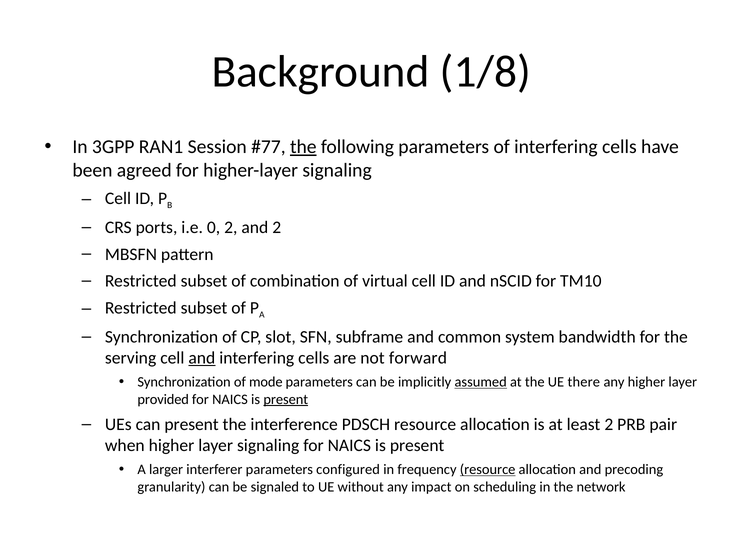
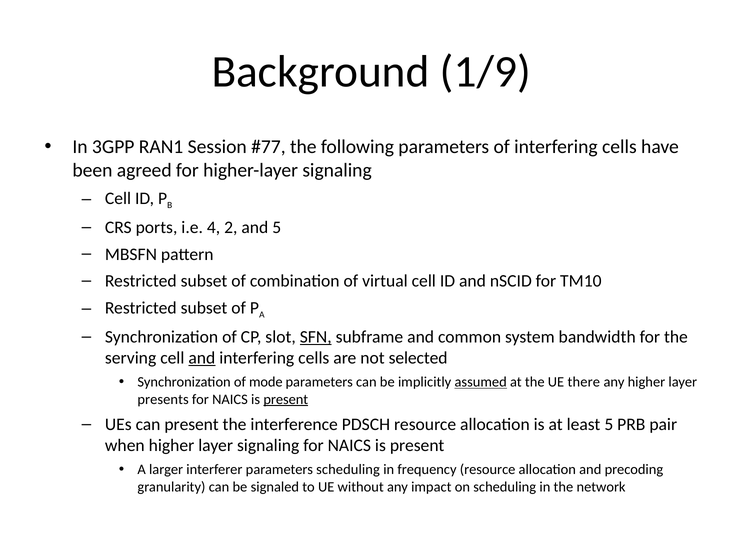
1/8: 1/8 -> 1/9 (485, 72)
the underline: present -> none (303, 147)
0: 0 -> 4 (214, 228)
and 2: 2 -> 5 (277, 228)
SFN underline: none -> present (316, 337)
forward: forward -> selected (418, 358)
provided: provided -> presents (163, 400)
least 2: 2 -> 5 (609, 425)
parameters configured: configured -> scheduling (348, 470)
resource underline: present -> none (488, 470)
